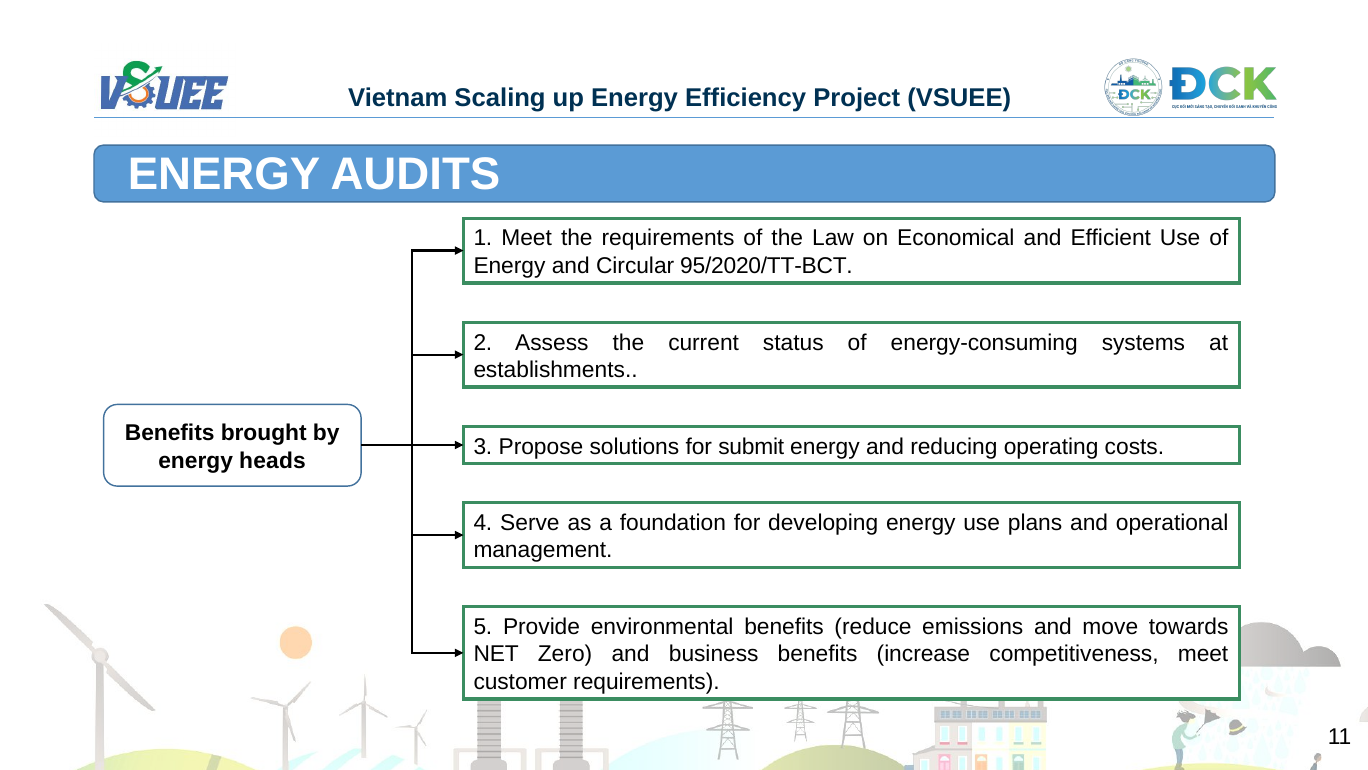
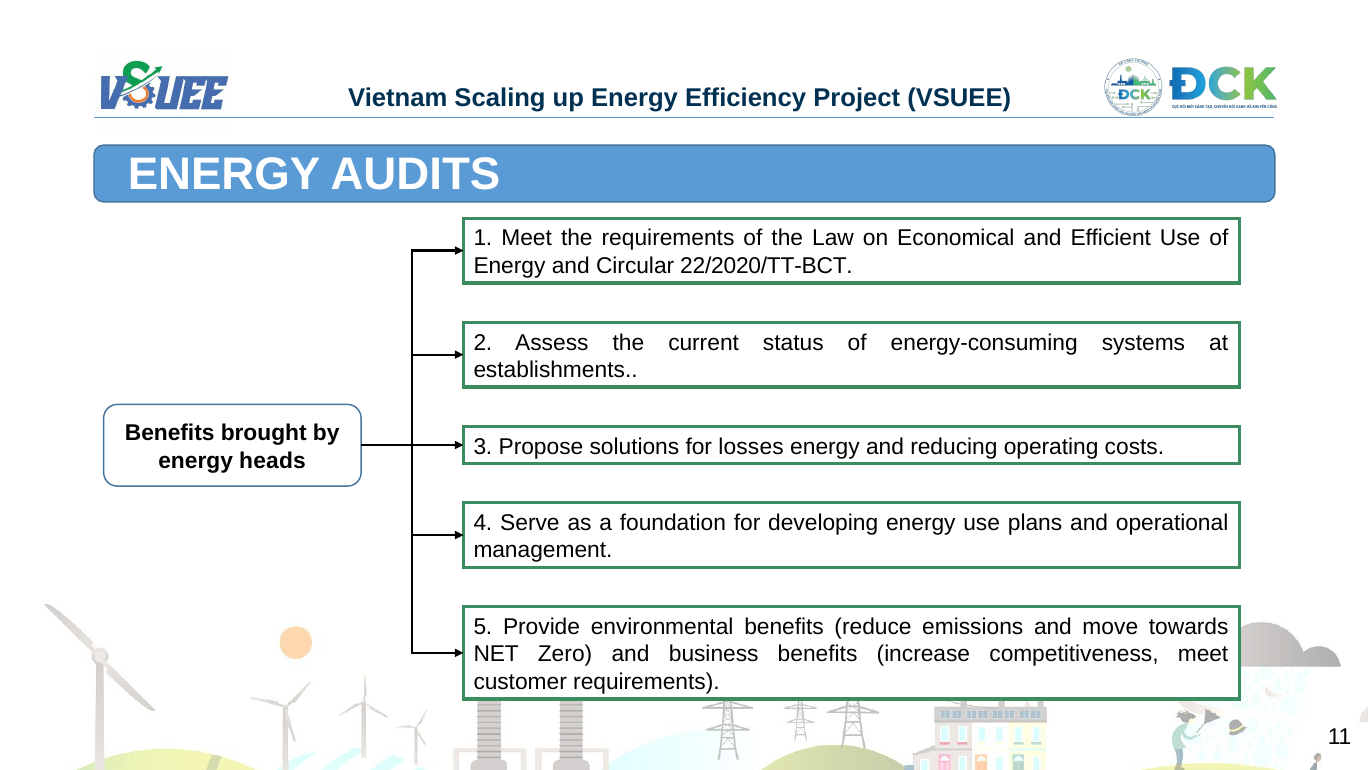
95/2020/TT-BCT: 95/2020/TT-BCT -> 22/2020/TT-BCT (766, 266)
submit: submit -> losses (751, 446)
